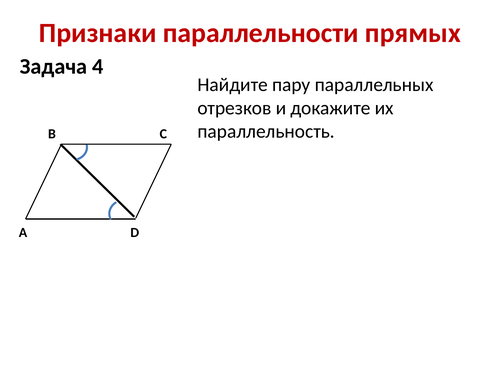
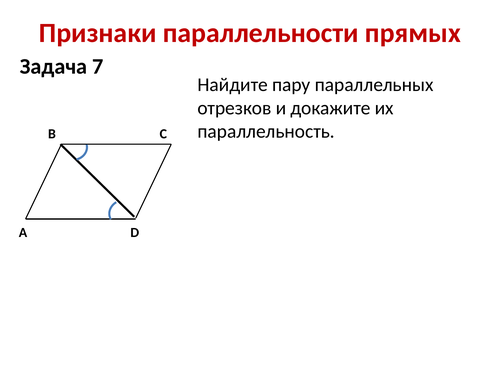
4: 4 -> 7 (98, 67)
